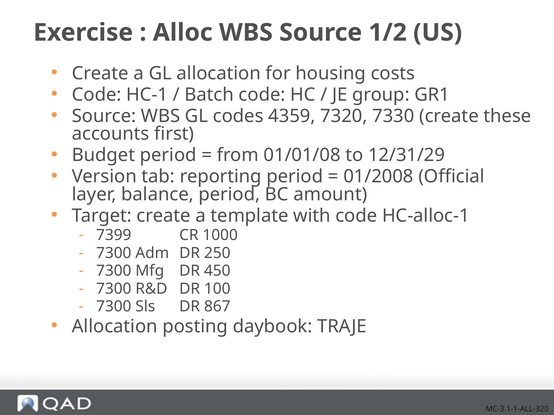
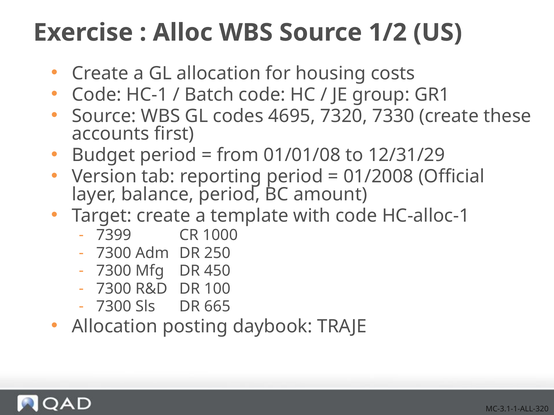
4359: 4359 -> 4695 (292, 116)
867: 867 -> 665 (217, 307)
